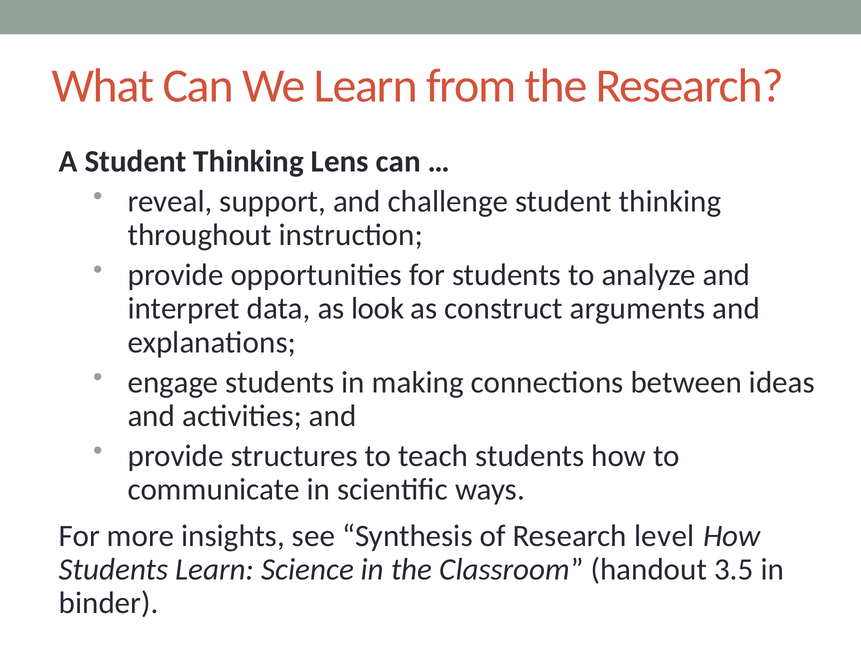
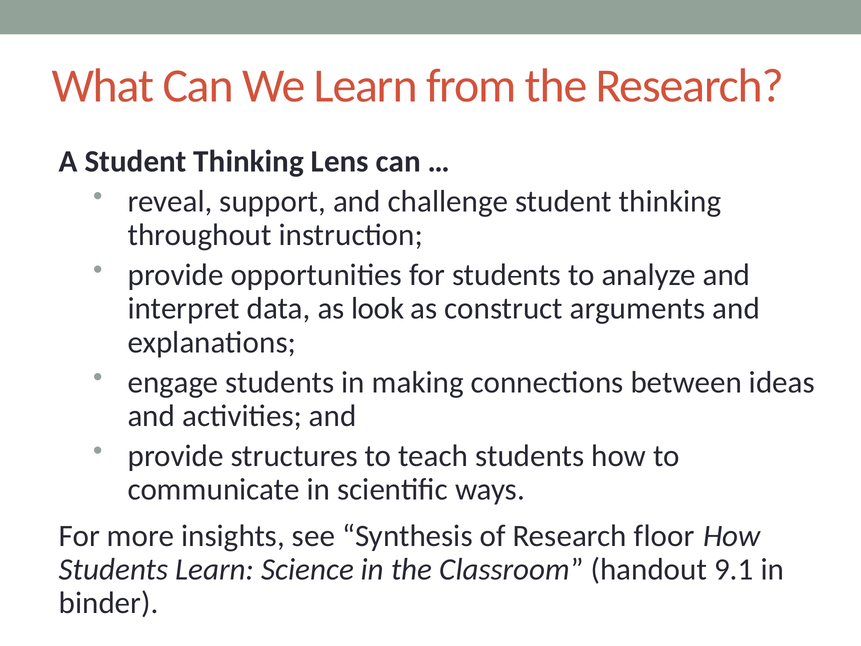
level: level -> floor (664, 536)
3.5: 3.5 -> 9.1 (734, 569)
